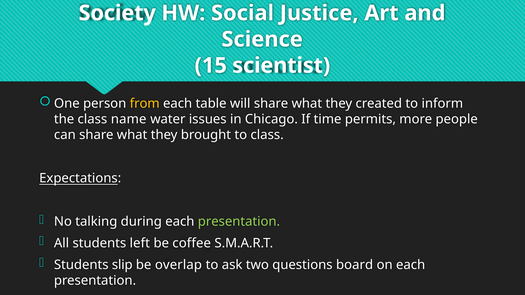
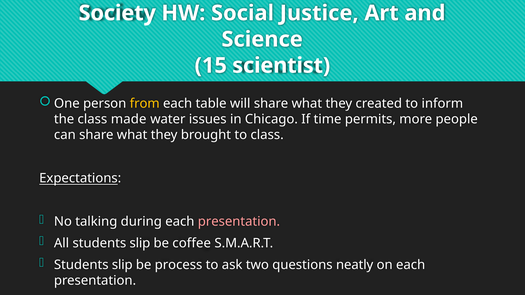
name: name -> made (129, 119)
presentation colour: light green -> pink (239, 222)
All students left: left -> slip (140, 243)
overlap: overlap -> process (179, 265)
board: board -> neatly (355, 265)
